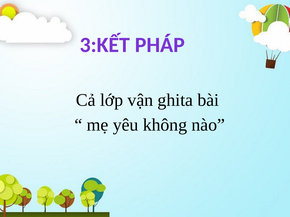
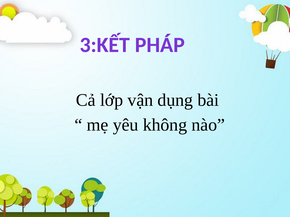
ghita: ghita -> dụng (175, 100)
